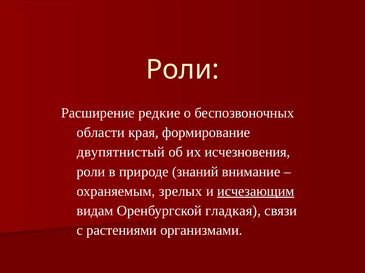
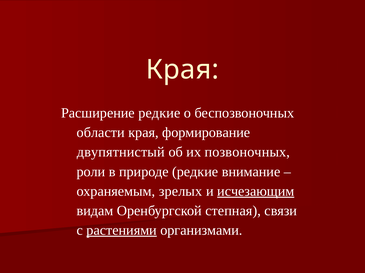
Роли: Роли -> Края (182, 70)
исчезновения: исчезновения -> позвоночных (247, 152)
природе знаний: знаний -> редкие (195, 172)
гладкая: гладкая -> степная (233, 211)
растениями underline: none -> present (122, 231)
